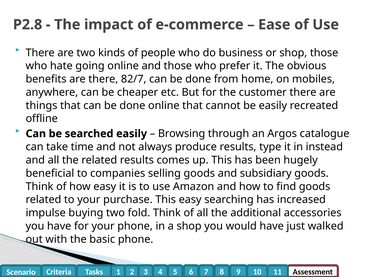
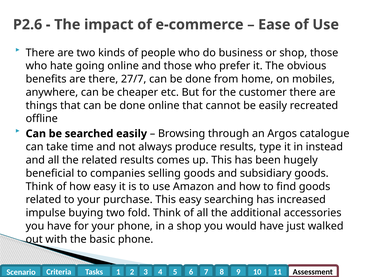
P2.8: P2.8 -> P2.6 (28, 25)
82/7: 82/7 -> 27/7 (134, 79)
